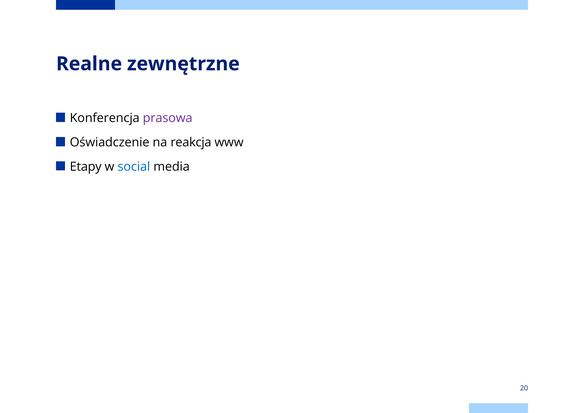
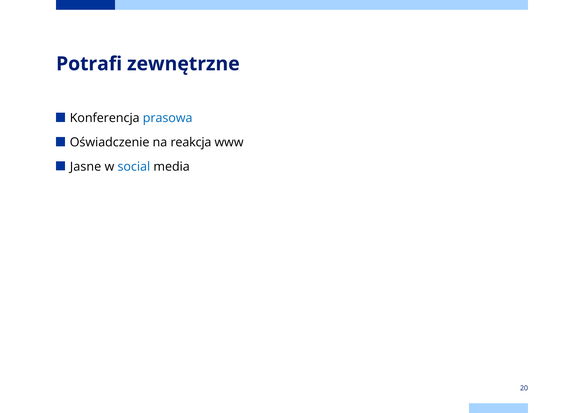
Realne: Realne -> Potrafi (89, 64)
prasowa colour: purple -> blue (168, 118)
Etapy: Etapy -> Jasne (86, 167)
